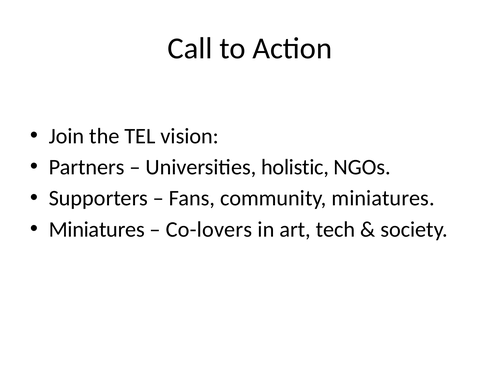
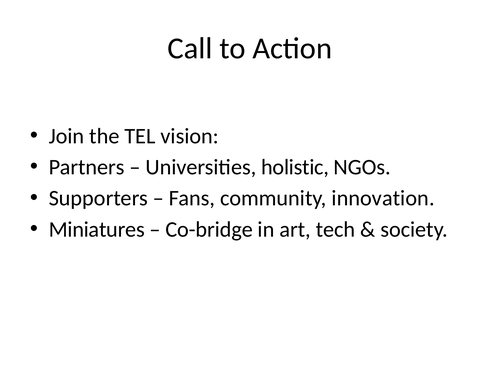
community miniatures: miniatures -> innovation (383, 198)
Co-lovers: Co-lovers -> Co-bridge (209, 229)
